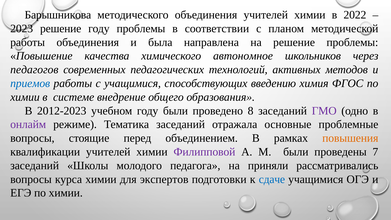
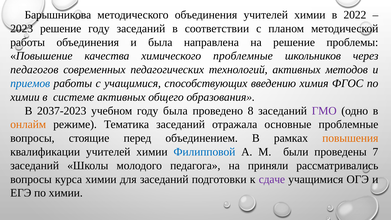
году проблемы: проблемы -> заседаний (141, 29)
химического автономное: автономное -> проблемные (243, 56)
системе внедрение: внедрение -> активных (121, 97)
2012-2023: 2012-2023 -> 2037-2023 (62, 111)
году были: были -> была (175, 111)
онлайм colour: purple -> orange (28, 124)
Филипповой colour: purple -> blue (204, 152)
для экспертов: экспертов -> заседаний (164, 179)
сдаче colour: blue -> purple (272, 179)
